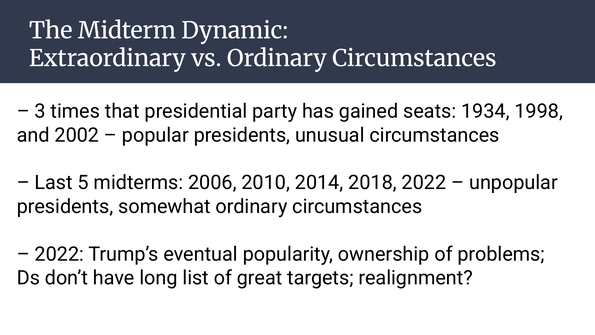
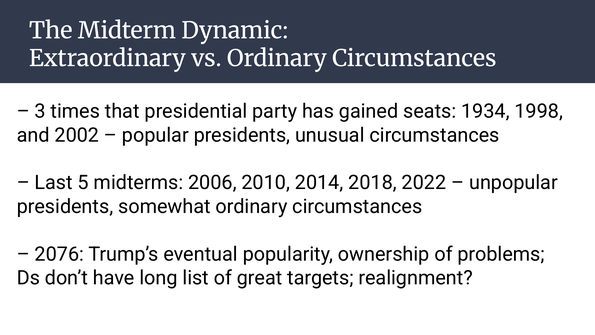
2022: 2022 -> 2076 (59, 254)
